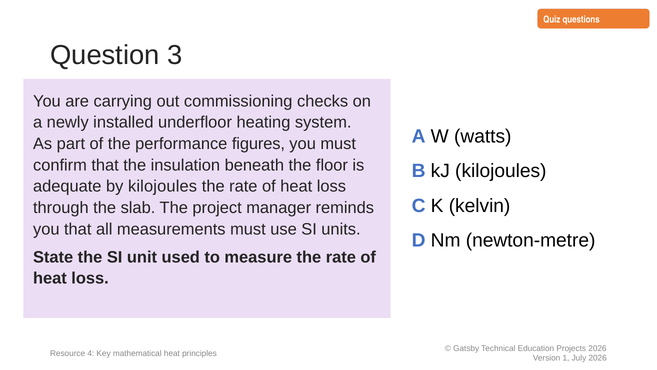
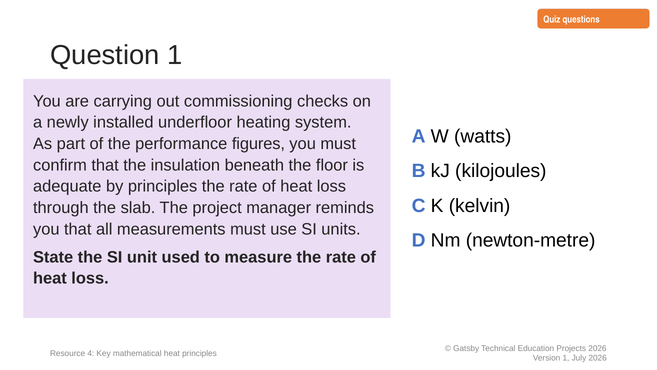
Question 3: 3 -> 1 (175, 55)
by kilojoules: kilojoules -> principles (163, 186)
